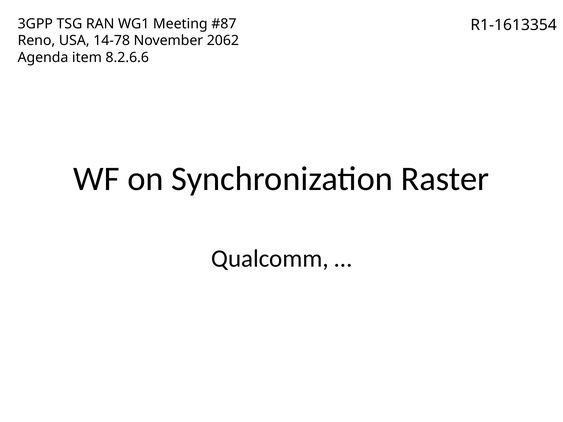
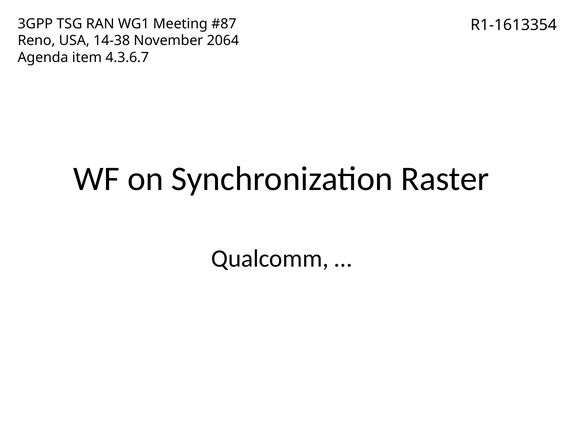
14-78: 14-78 -> 14-38 (112, 41)
2062: 2062 -> 2064 (223, 41)
8.2.6.6: 8.2.6.6 -> 4.3.6.7 (127, 58)
